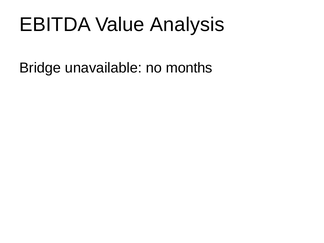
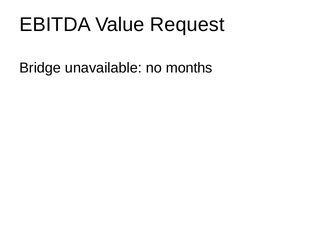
Analysis: Analysis -> Request (187, 25)
